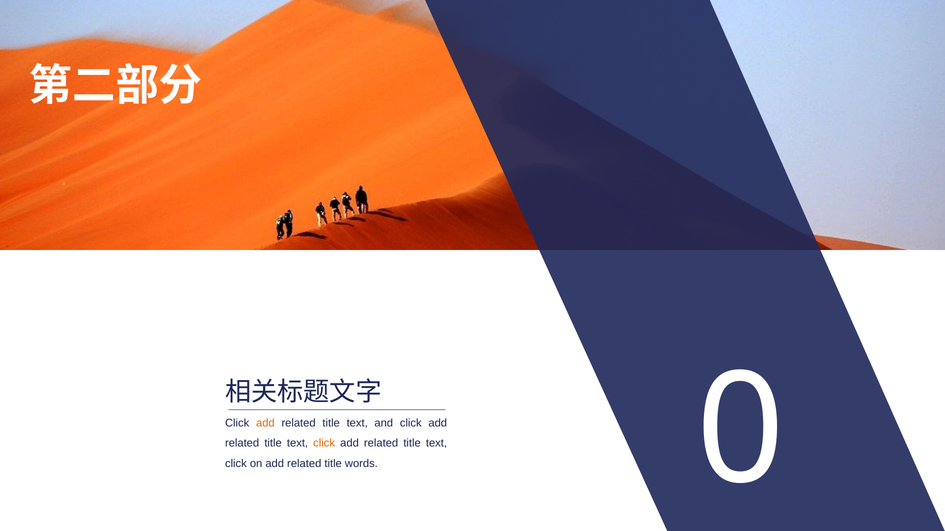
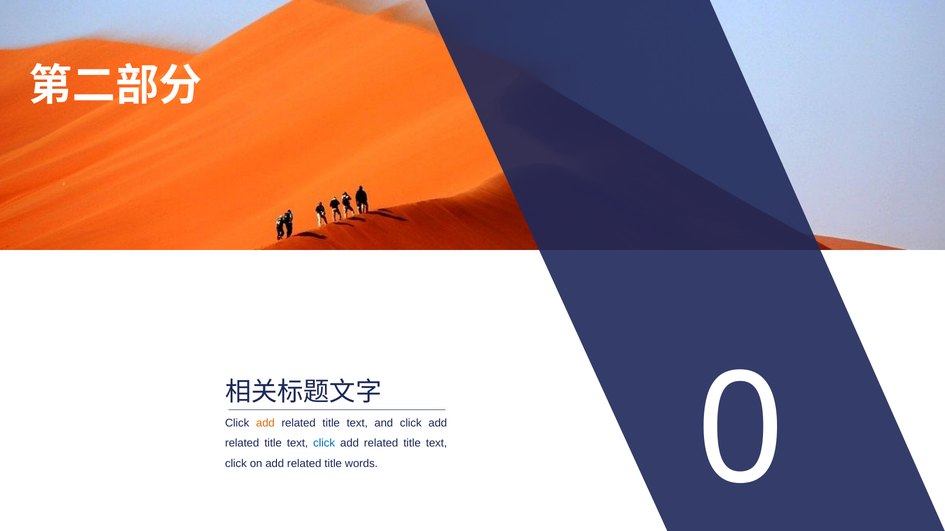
click colour: orange -> blue (324, 444)
